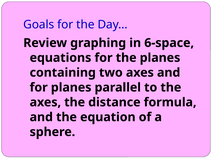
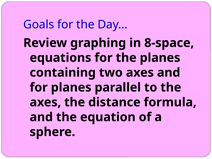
6-space: 6-space -> 8-space (169, 43)
